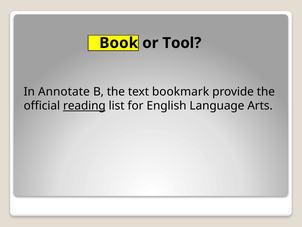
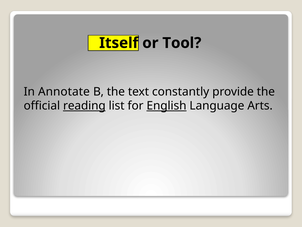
Book: Book -> Itself (119, 43)
bookmark: bookmark -> constantly (181, 91)
English underline: none -> present (167, 106)
